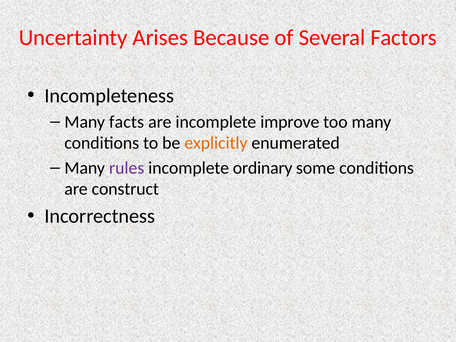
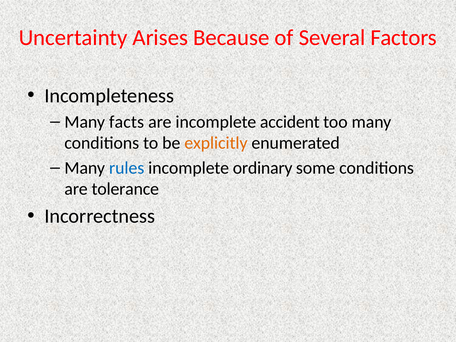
improve: improve -> accident (290, 122)
rules colour: purple -> blue (127, 168)
construct: construct -> tolerance (125, 189)
